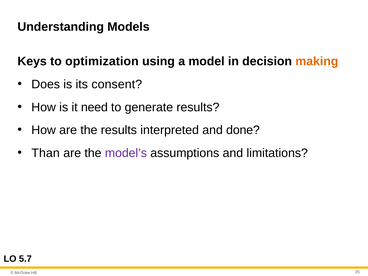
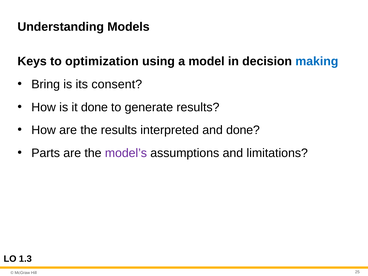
making colour: orange -> blue (317, 61)
Does: Does -> Bring (46, 84)
it need: need -> done (94, 107)
Than: Than -> Parts (46, 153)
5.7: 5.7 -> 1.3 (25, 259)
